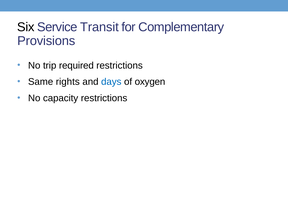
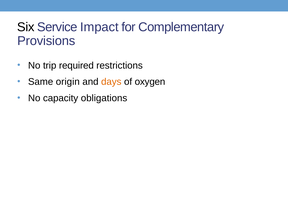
Transit: Transit -> Impact (99, 27)
rights: rights -> origin (68, 82)
days colour: blue -> orange (111, 82)
capacity restrictions: restrictions -> obligations (104, 98)
